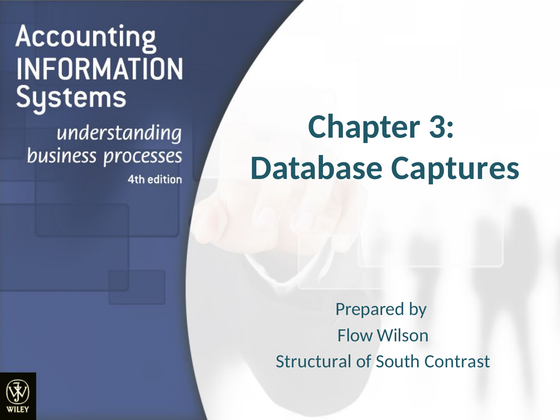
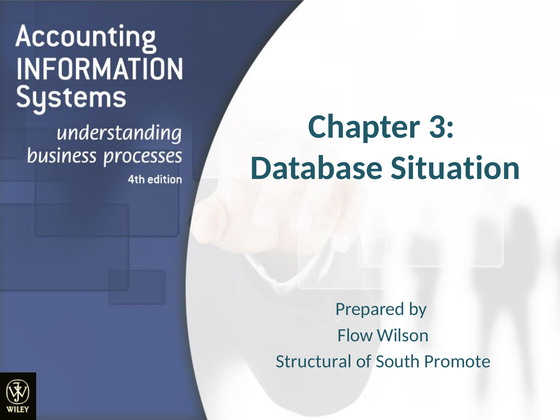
Captures: Captures -> Situation (456, 168)
Contrast: Contrast -> Promote (458, 361)
